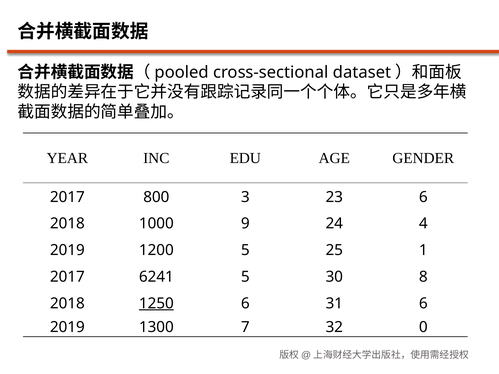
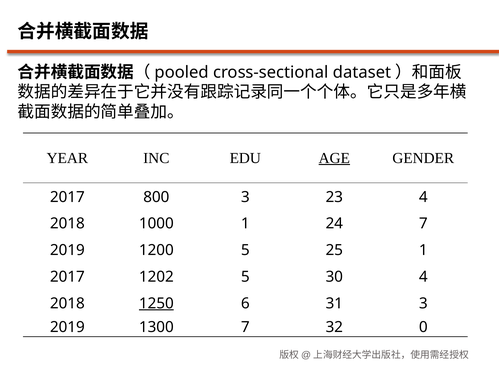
AGE underline: none -> present (334, 158)
23 6: 6 -> 4 (423, 197)
1000 9: 9 -> 1 (245, 224)
24 4: 4 -> 7 (423, 224)
6241: 6241 -> 1202 (156, 277)
30 8: 8 -> 4 (423, 277)
31 6: 6 -> 3 (423, 304)
